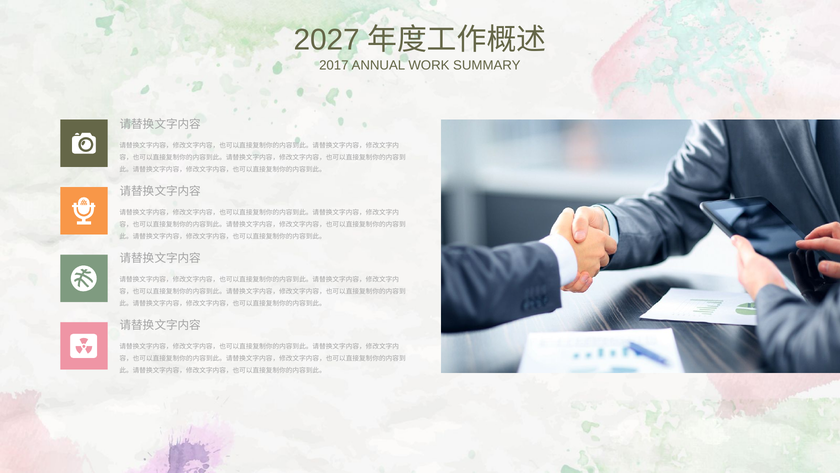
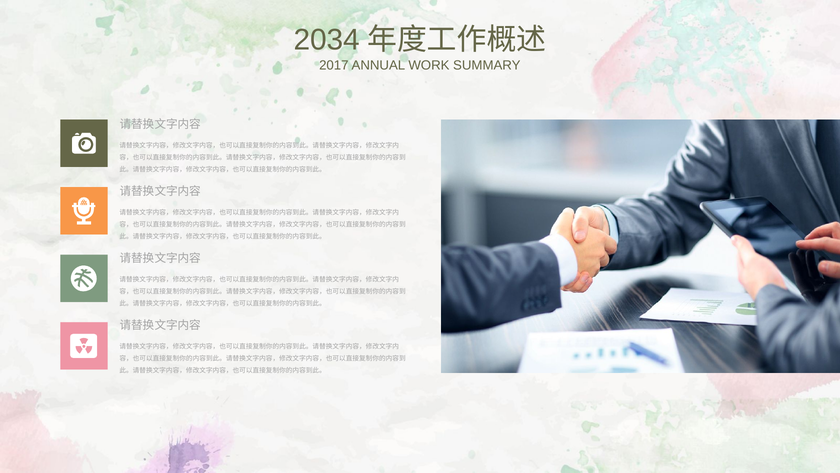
2027: 2027 -> 2034 (327, 40)
